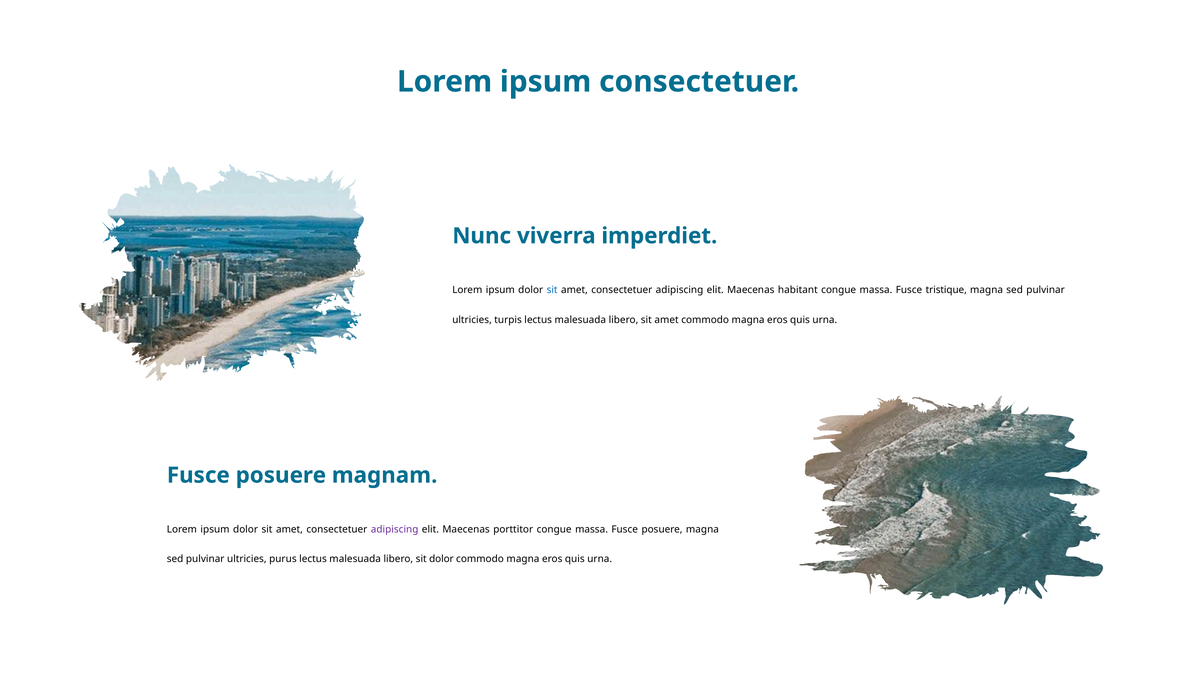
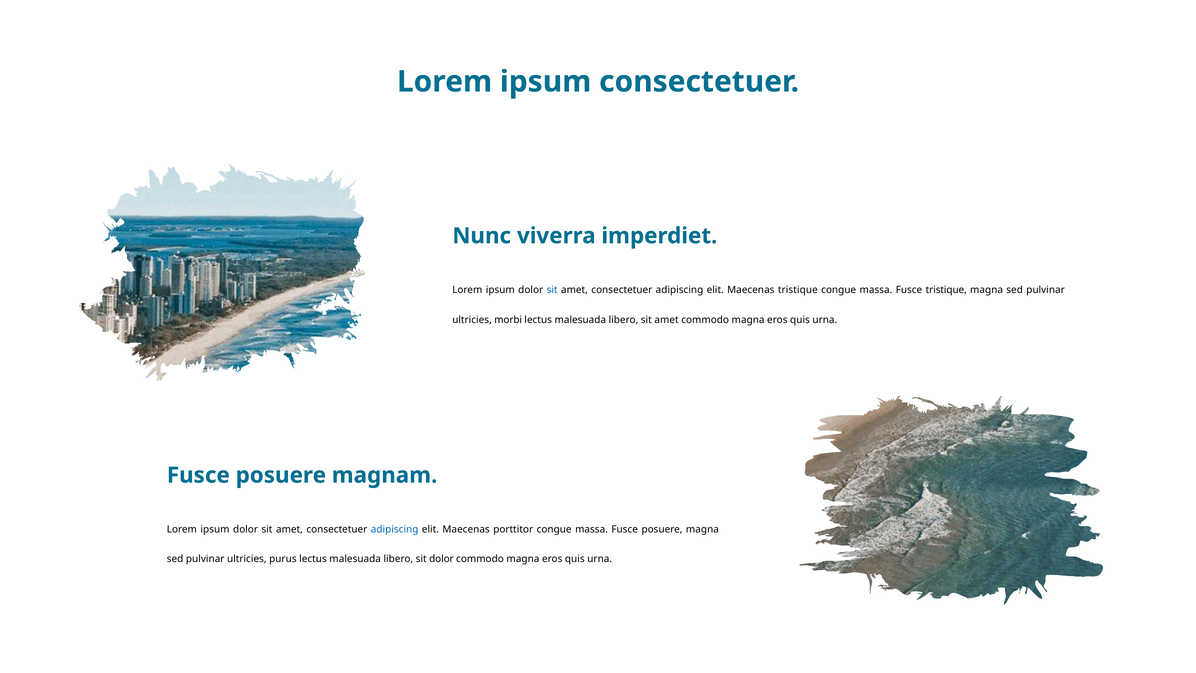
Maecenas habitant: habitant -> tristique (798, 290)
turpis: turpis -> morbi (508, 320)
adipiscing colour: purple -> blue (395, 529)
